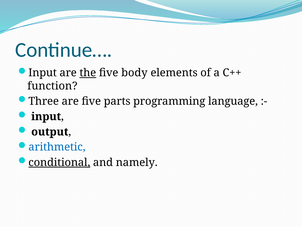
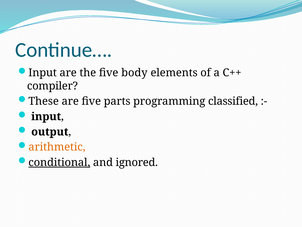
the underline: present -> none (88, 73)
function: function -> compiler (52, 86)
Three: Three -> These (44, 101)
language: language -> classified (233, 101)
arithmetic colour: blue -> orange (57, 147)
namely: namely -> ignored (137, 162)
